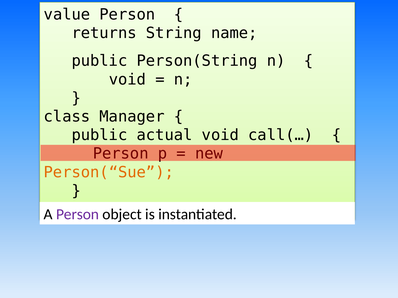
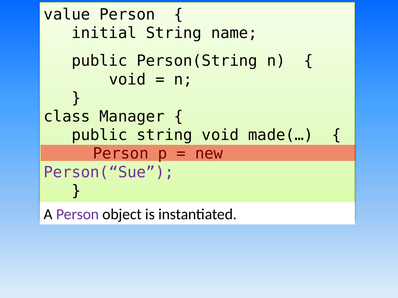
returns: returns -> initial (104, 33)
public actual: actual -> string (165, 135)
call(…: call(… -> made(… (281, 135)
Person(“Sue colour: orange -> purple (109, 172)
